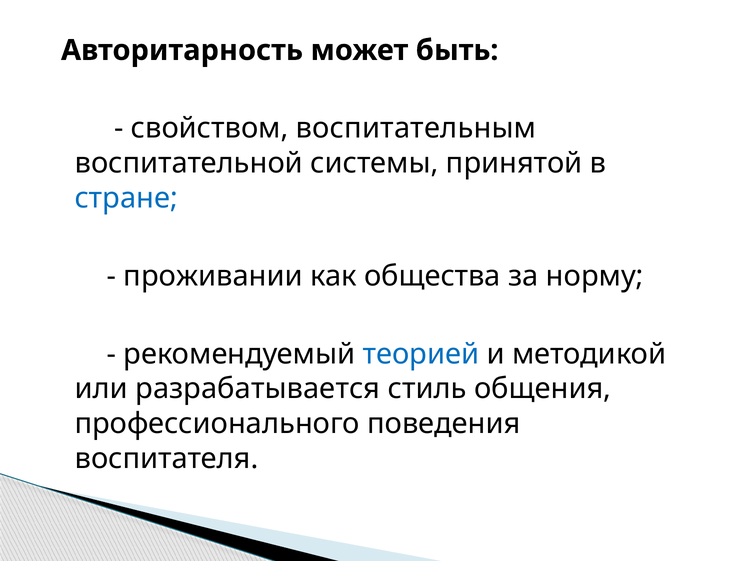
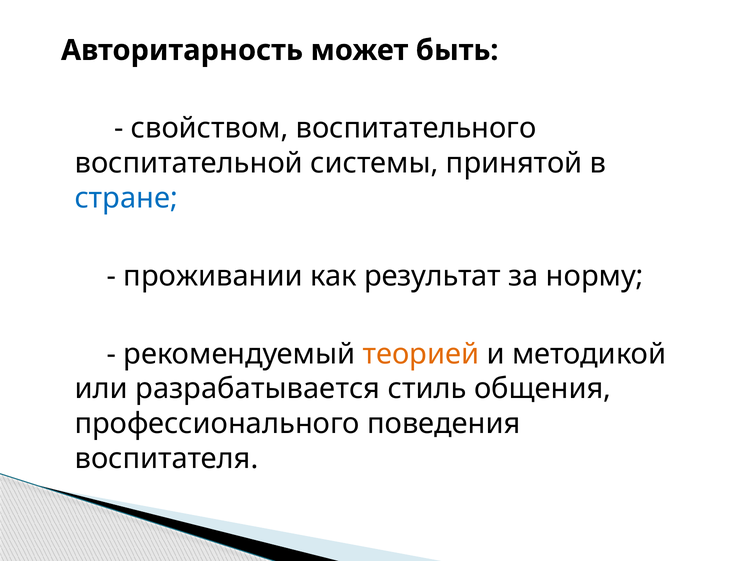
воспитательным: воспитательным -> воспитательного (416, 128)
общества: общества -> результат (432, 276)
теорией colour: blue -> orange (421, 354)
